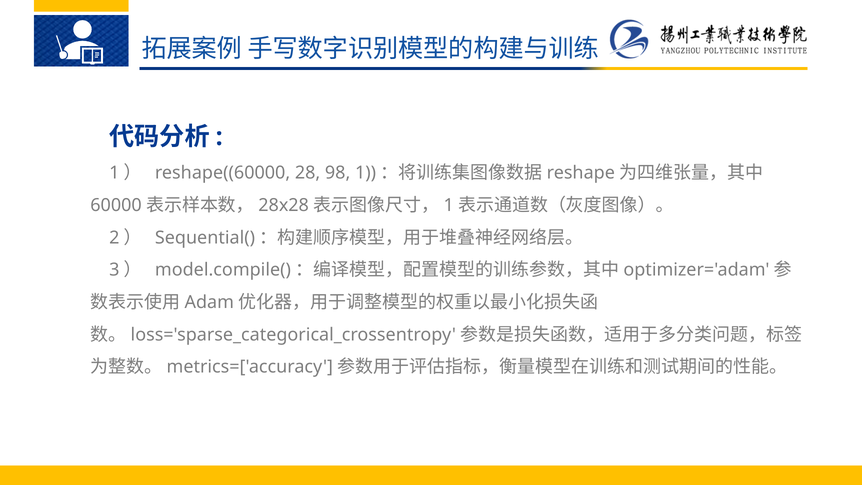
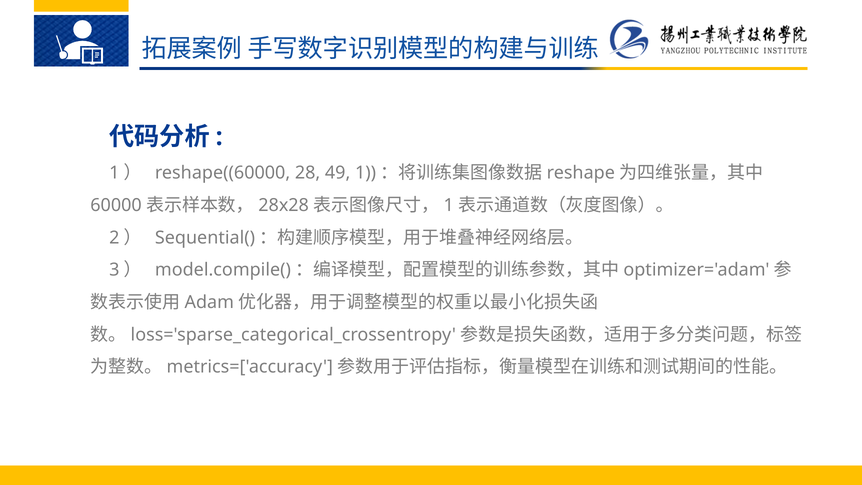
98: 98 -> 49 (338, 173)
